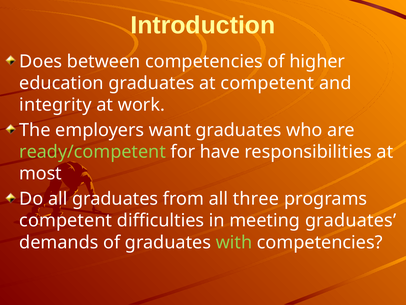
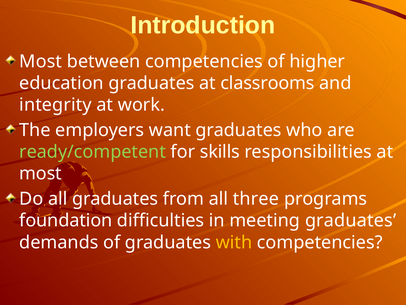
Does: Does -> Most (41, 61)
at competent: competent -> classrooms (268, 83)
have: have -> skills (220, 152)
competent: competent -> foundation (66, 220)
with colour: light green -> yellow (234, 242)
